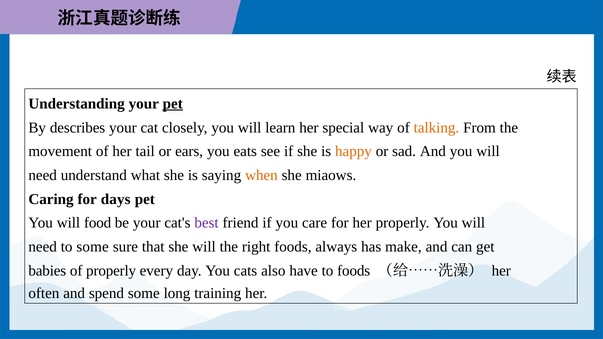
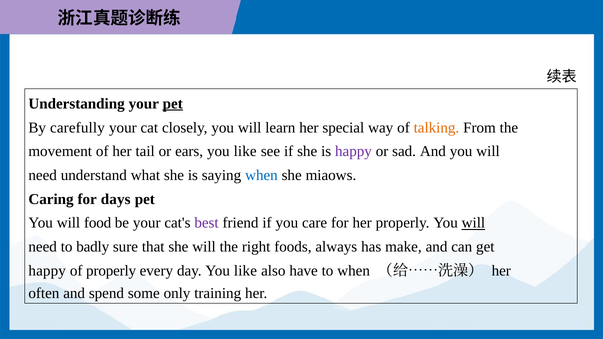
describes: describes -> carefully (77, 128)
ears you eats: eats -> like (245, 152)
happy colour: orange -> purple (353, 152)
when colour: orange -> blue (261, 175)
will underline: none -> present (473, 223)
to some: some -> badly (93, 247)
babies: babies -> happy (47, 271)
day You cats: cats -> like (245, 271)
to foods: foods -> when (354, 271)
long: long -> only (177, 294)
